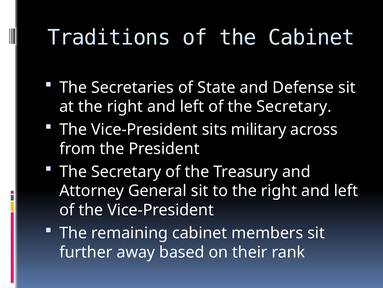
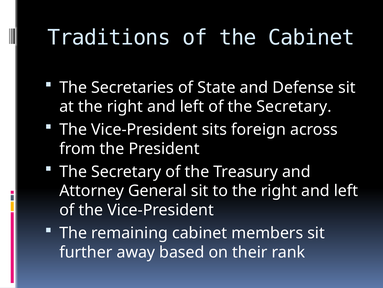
military: military -> foreign (259, 129)
